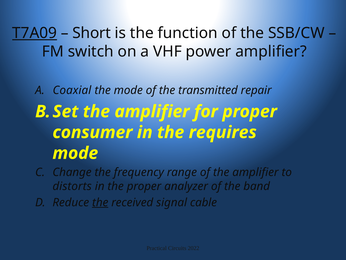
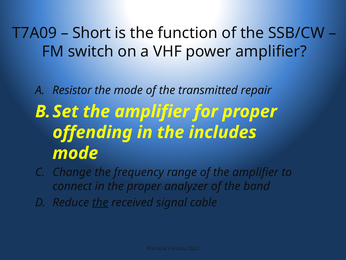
T7A09 underline: present -> none (35, 33)
Coaxial: Coaxial -> Resistor (72, 90)
consumer: consumer -> offending (92, 132)
requires: requires -> includes (223, 132)
distorts: distorts -> connect (72, 186)
